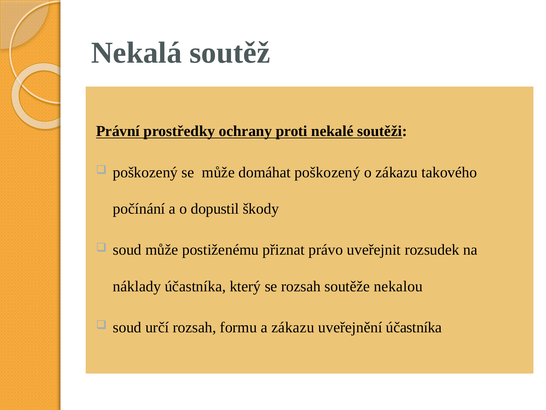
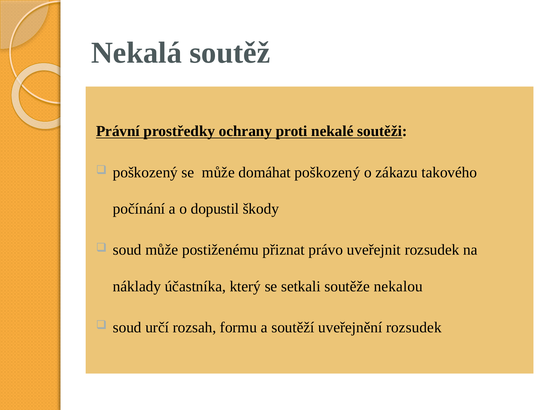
se rozsah: rozsah -> setkali (301, 286)
a zákazu: zákazu -> soutěží (293, 327)
uveřejnění účastníka: účastníka -> rozsudek (414, 327)
